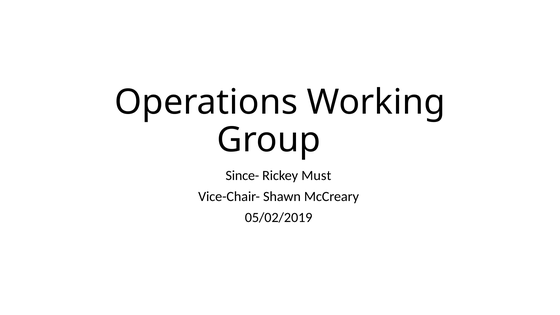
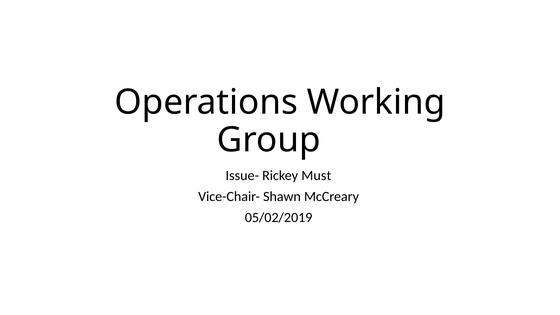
Since-: Since- -> Issue- (242, 175)
